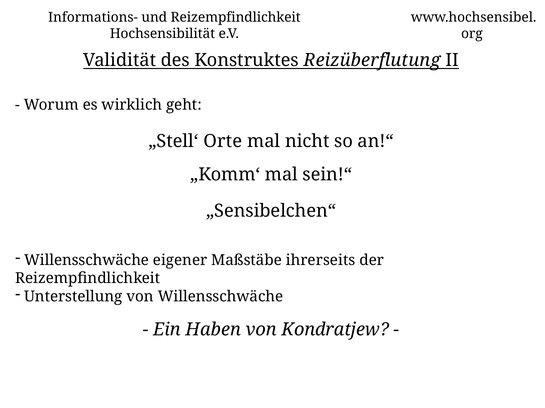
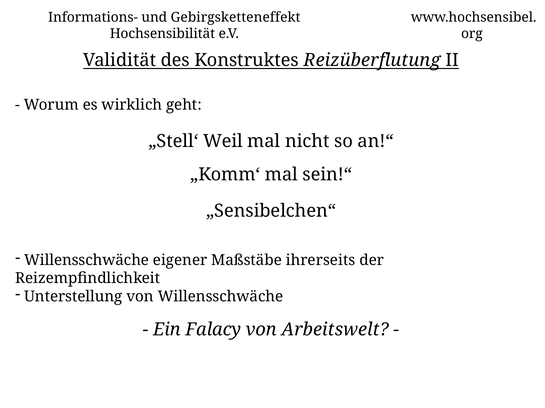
und Reizempfindlichkeit: Reizempfindlichkeit -> Gebirgsketteneffekt (236, 17)
Orte: Orte -> Weil (223, 142)
Haben: Haben -> Falacy (213, 330)
Kondratjew: Kondratjew -> Arbeitswelt (335, 330)
